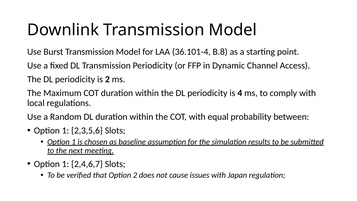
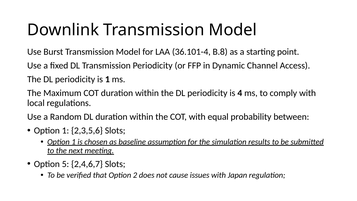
is 2: 2 -> 1 (107, 79)
1: 1 -> 5 (65, 164)
